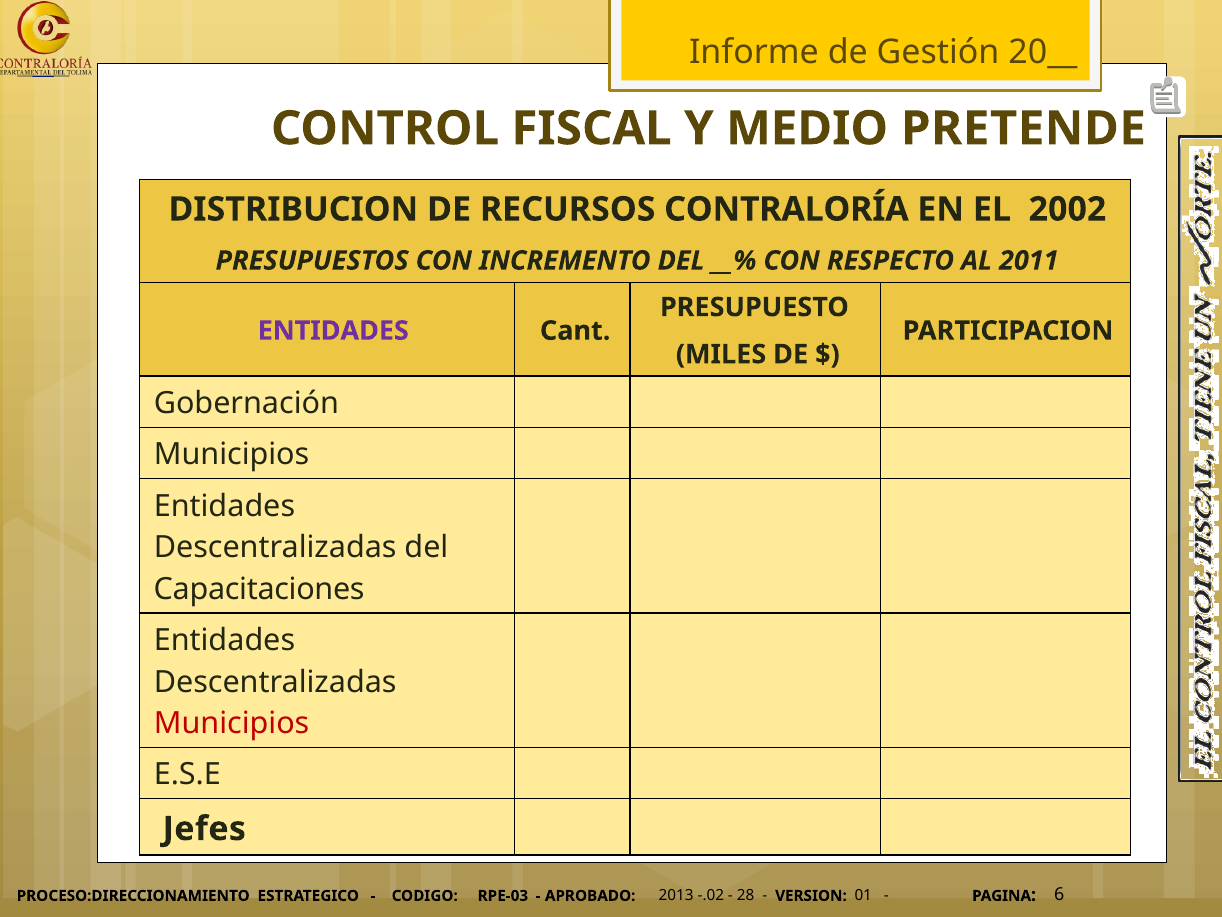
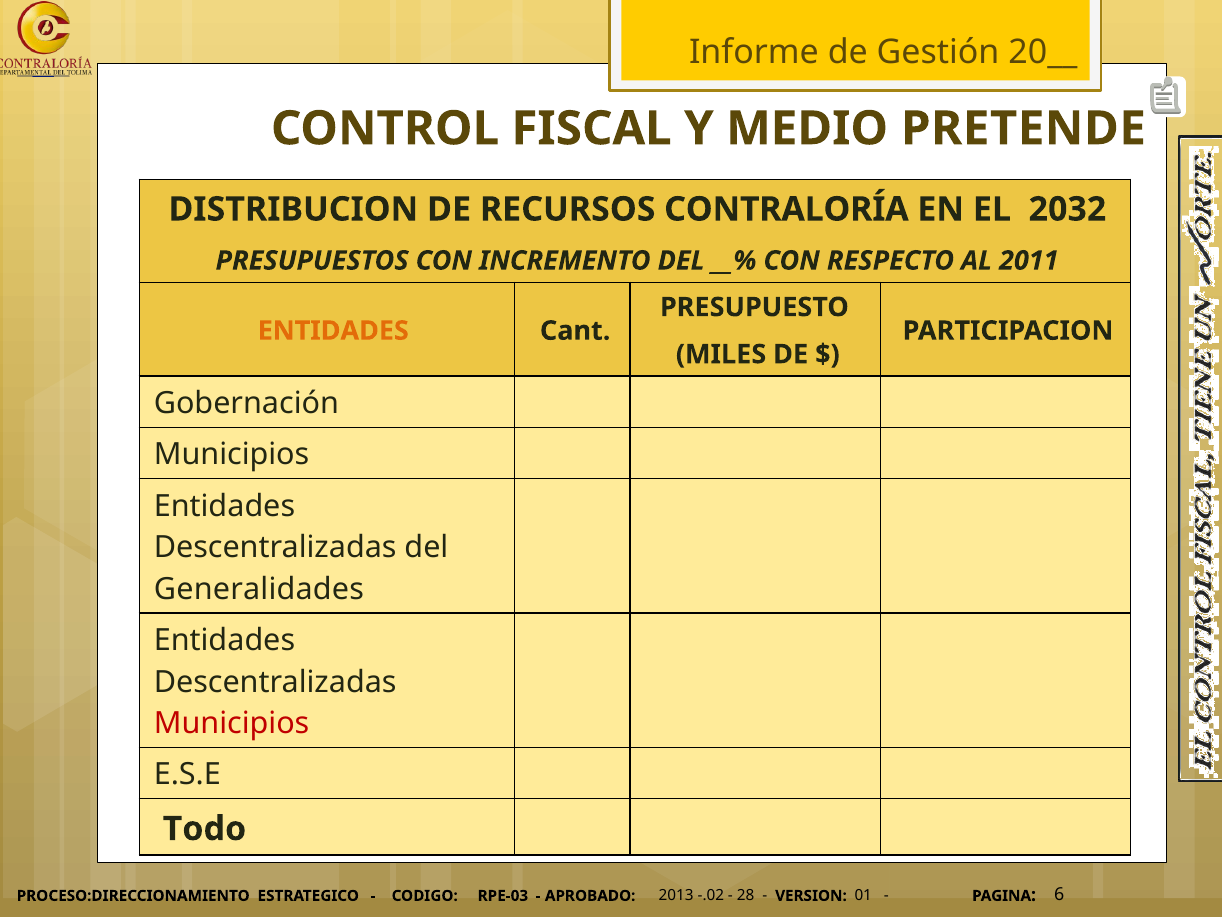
2002: 2002 -> 2032 (1067, 209)
ENTIDADES colour: purple -> orange (333, 331)
Capacitaciones: Capacitaciones -> Generalidades (259, 589)
Jefes: Jefes -> Todo (204, 828)
